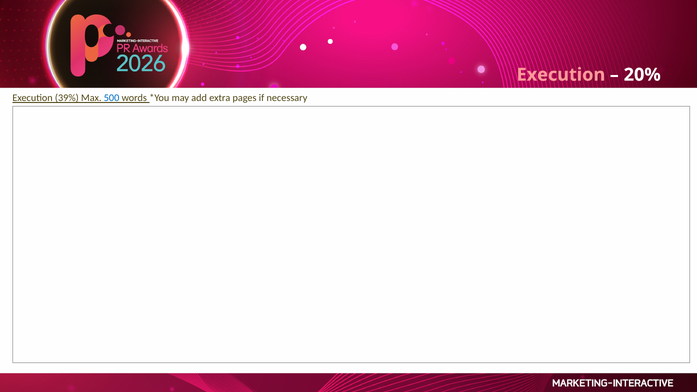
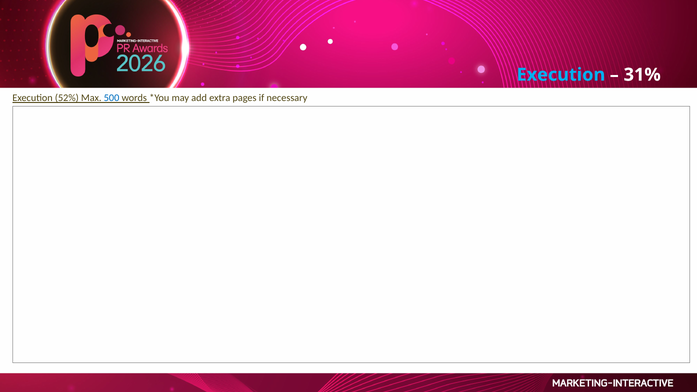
Execution colour: pink -> light blue (561, 75)
20%: 20% -> 31% (642, 75)
39%: 39% -> 52% (67, 98)
